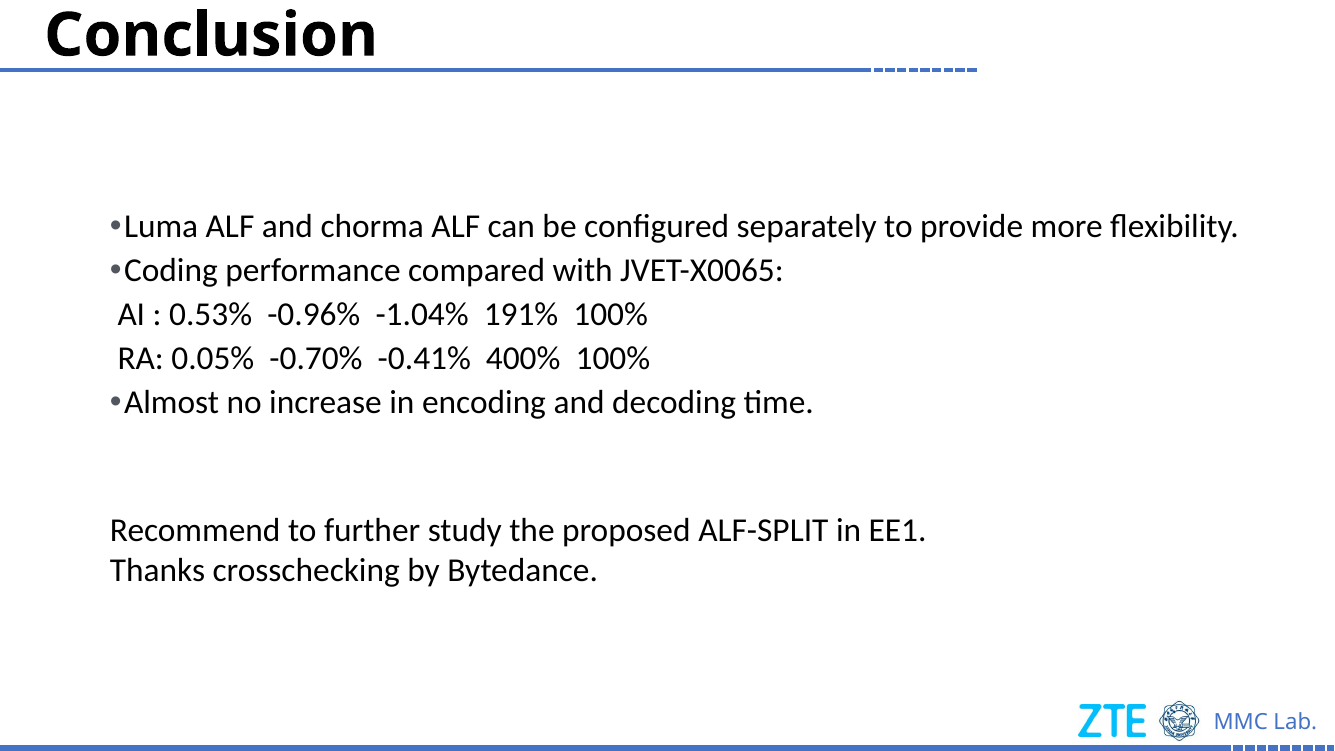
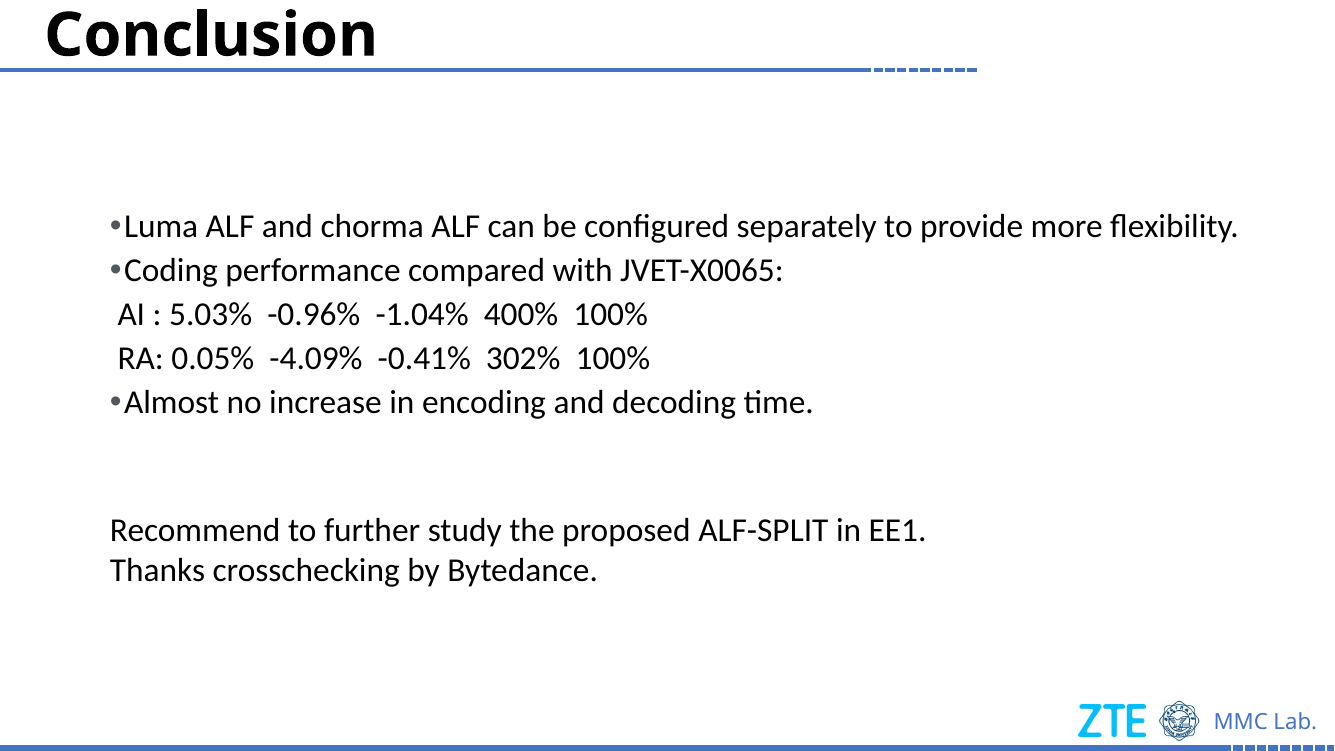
0.53%: 0.53% -> 5.03% (211, 315)
191%: 191% -> 400% (521, 315)
-0.70%: -0.70% -> -4.09% (316, 359)
400%: 400% -> 302% (523, 359)
